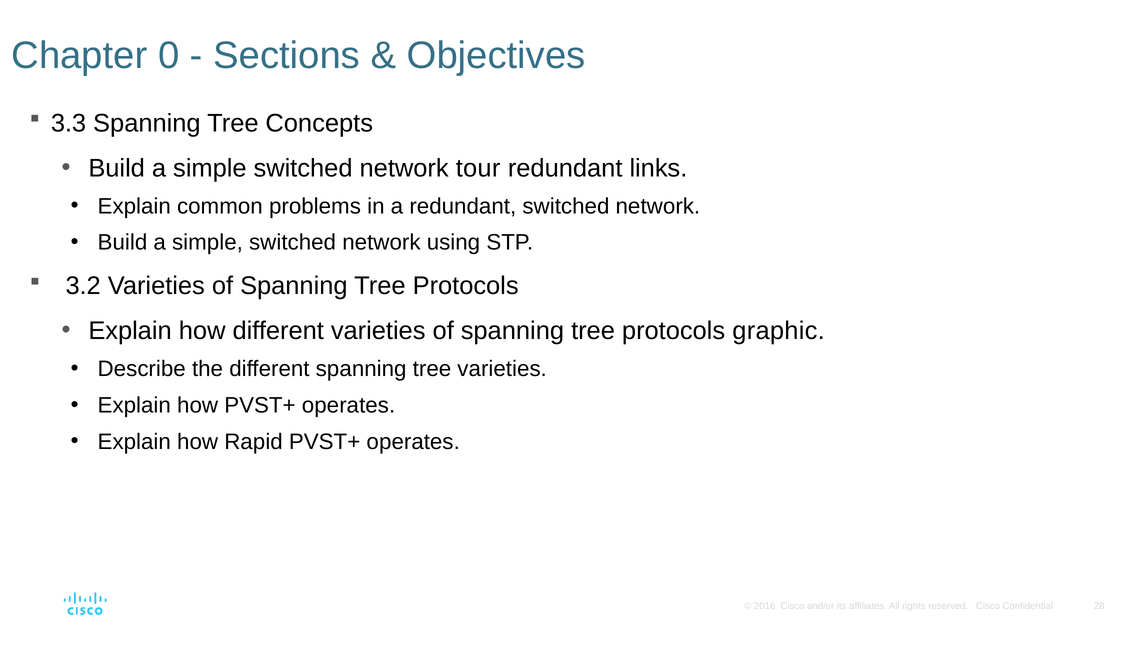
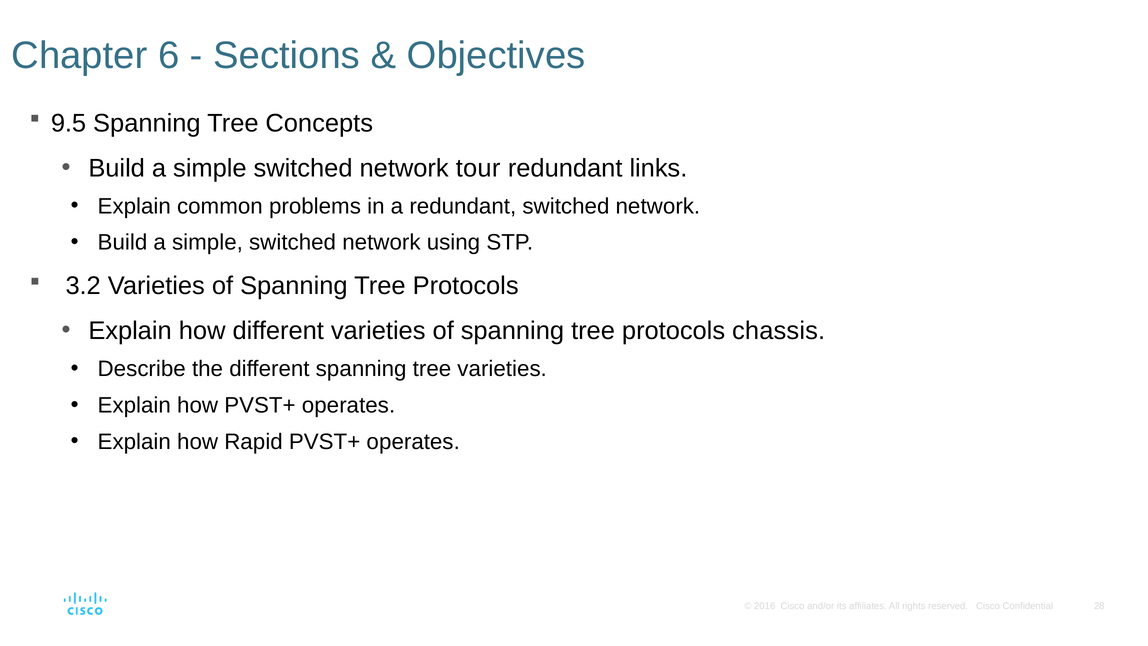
0: 0 -> 6 (169, 55)
3.3: 3.3 -> 9.5 (69, 123)
graphic: graphic -> chassis (779, 331)
